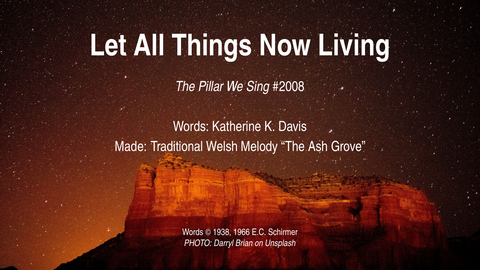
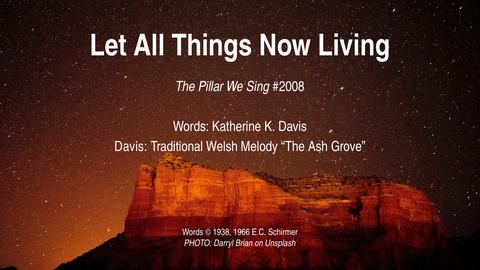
Made: Made -> Davis (131, 147)
